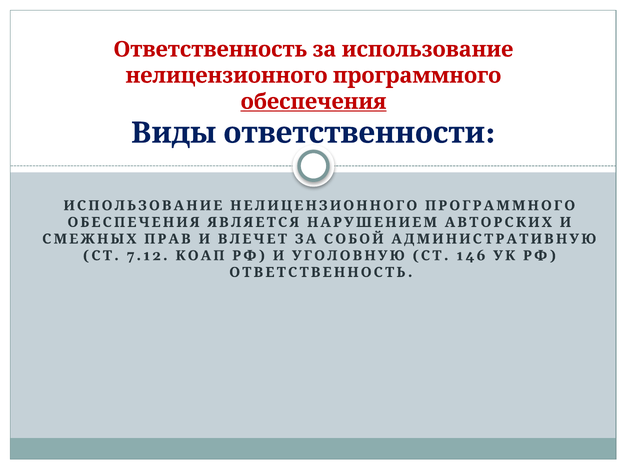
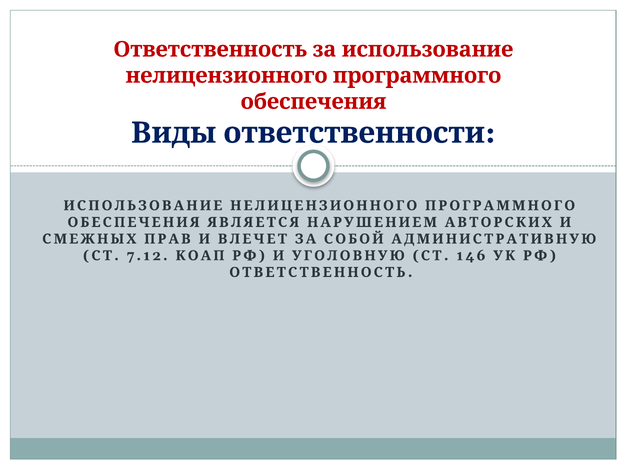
обеспечения underline: present -> none (313, 102)
